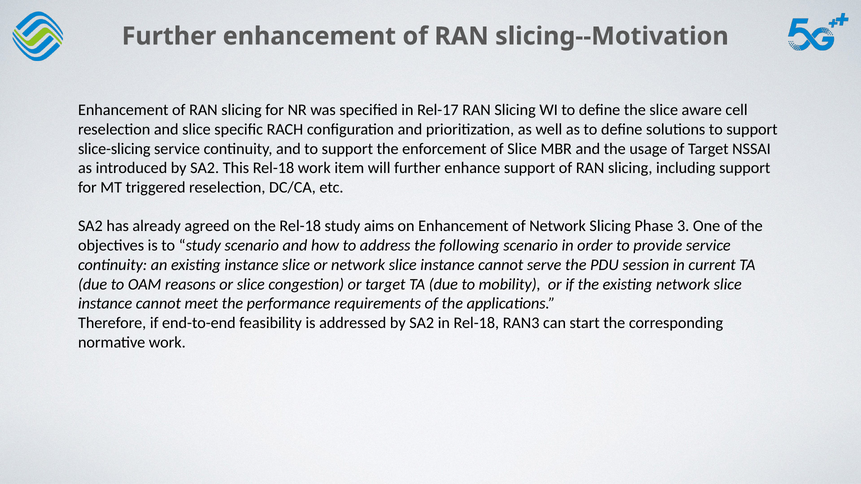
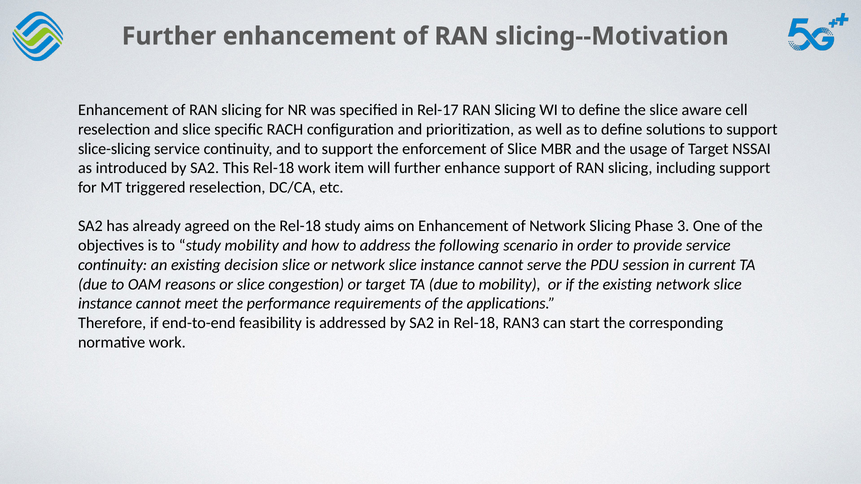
study scenario: scenario -> mobility (252, 246)
existing instance: instance -> decision (251, 265)
